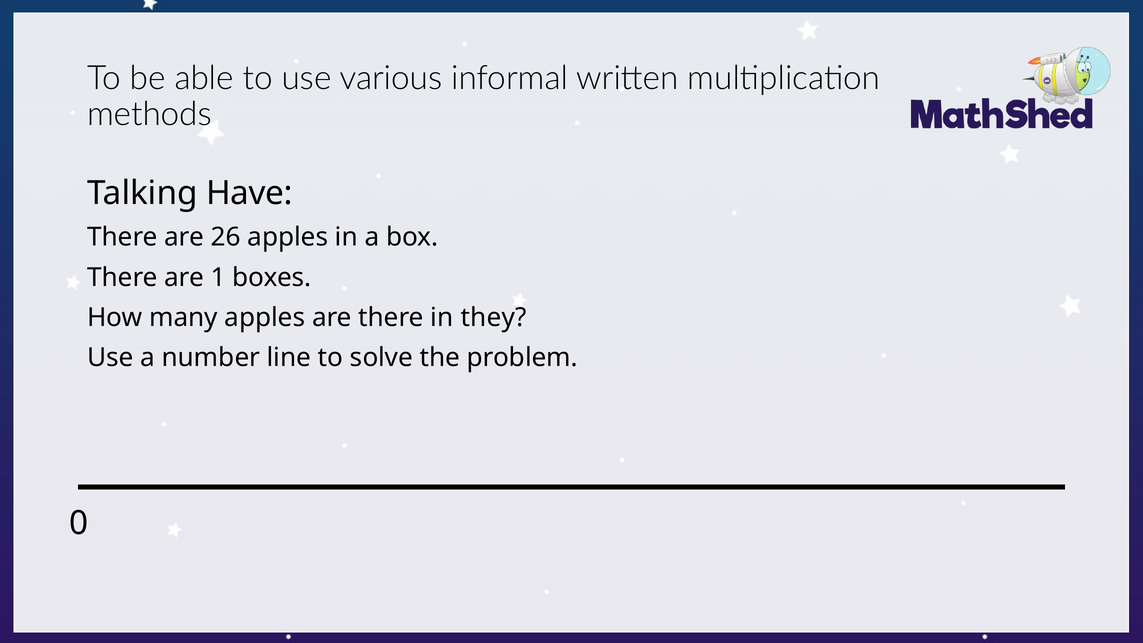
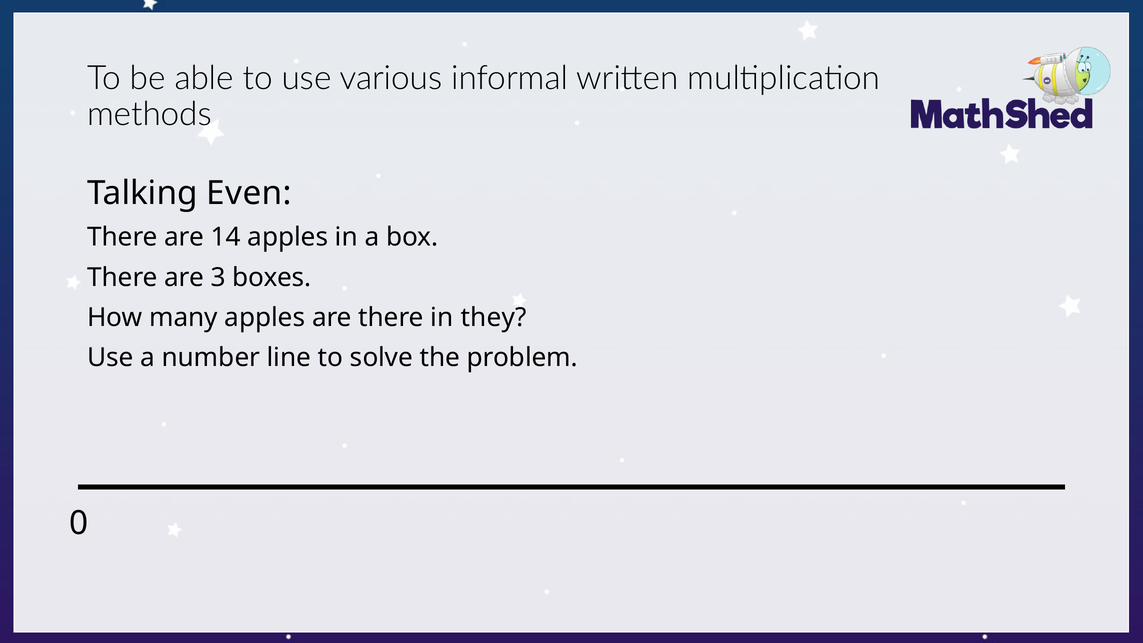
Have: Have -> Even (249, 193)
26: 26 -> 14 (226, 237)
1: 1 -> 3 (218, 277)
